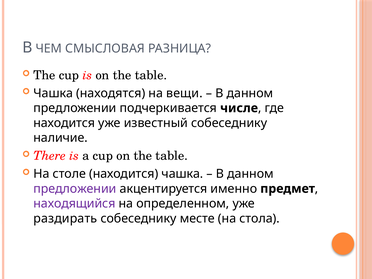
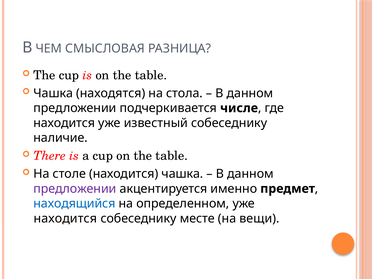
вещи: вещи -> стола (184, 93)
находящийся colour: purple -> blue (74, 204)
раздирать: раздирать -> находится (65, 218)
стола: стола -> вещи (259, 218)
